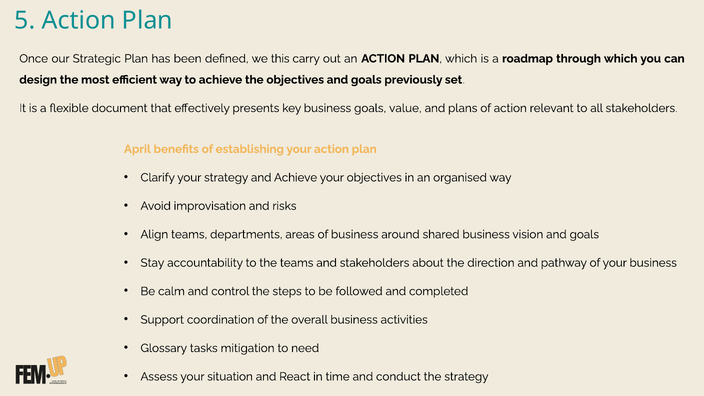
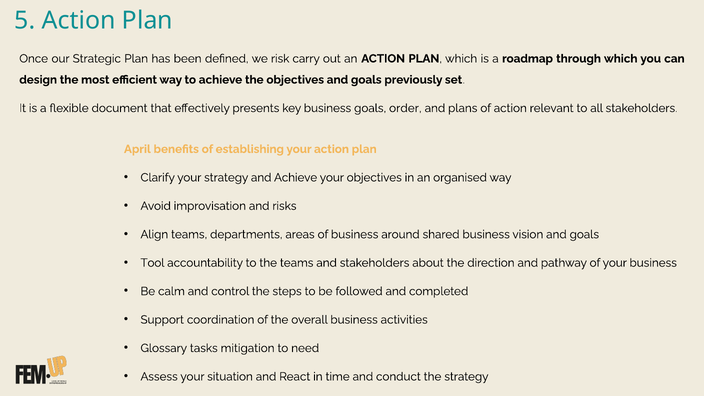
this: this -> risk (280, 59)
value: value -> order (405, 108)
Stay: Stay -> Tool (152, 263)
